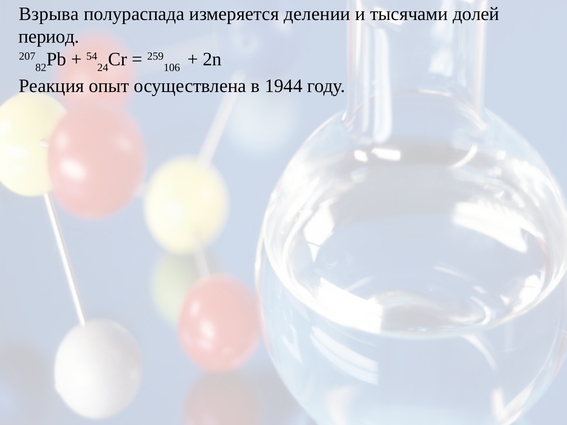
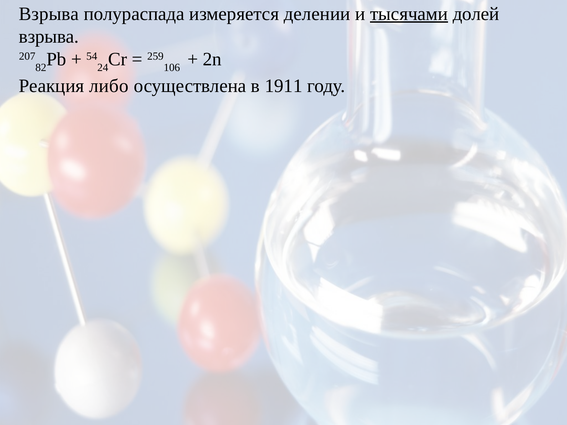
тысячами underline: none -> present (409, 14)
период: период -> взрыва (49, 37)
опыт: опыт -> либо (109, 86)
1944: 1944 -> 1911 (284, 86)
